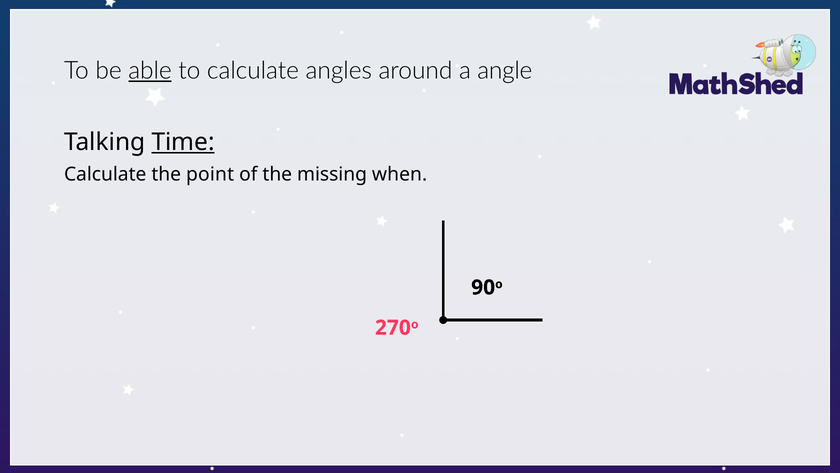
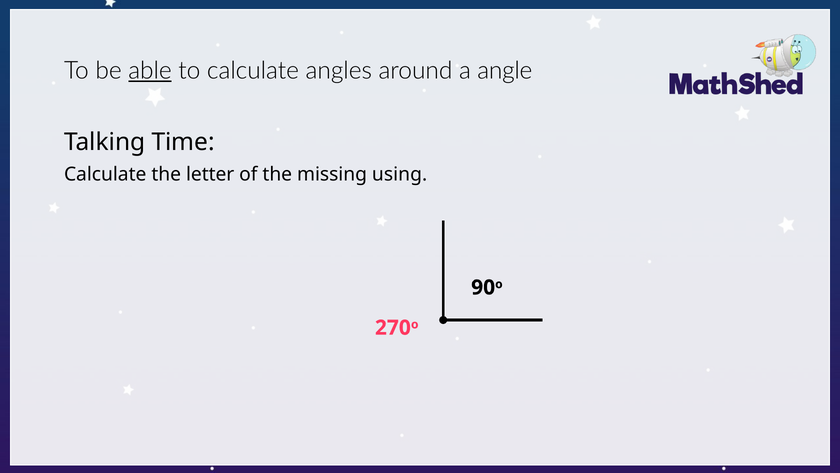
Time underline: present -> none (183, 142)
point: point -> letter (210, 174)
when: when -> using (400, 174)
